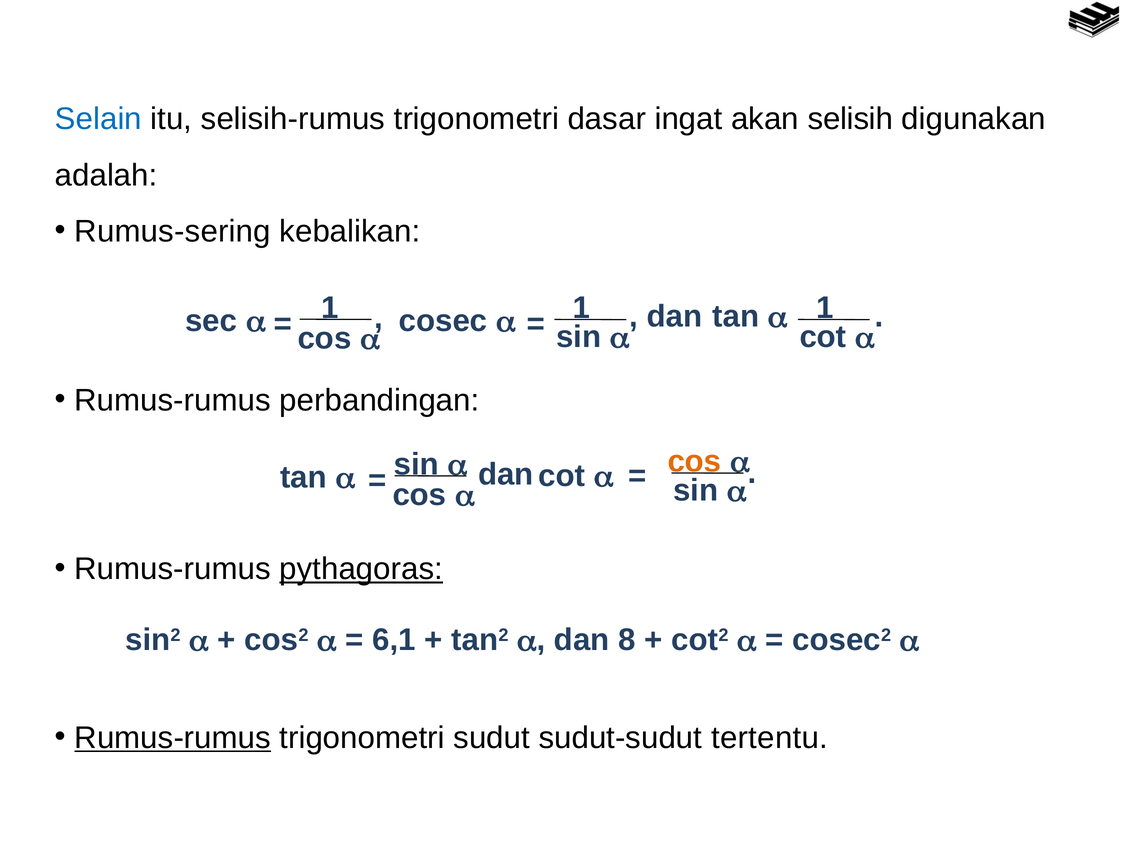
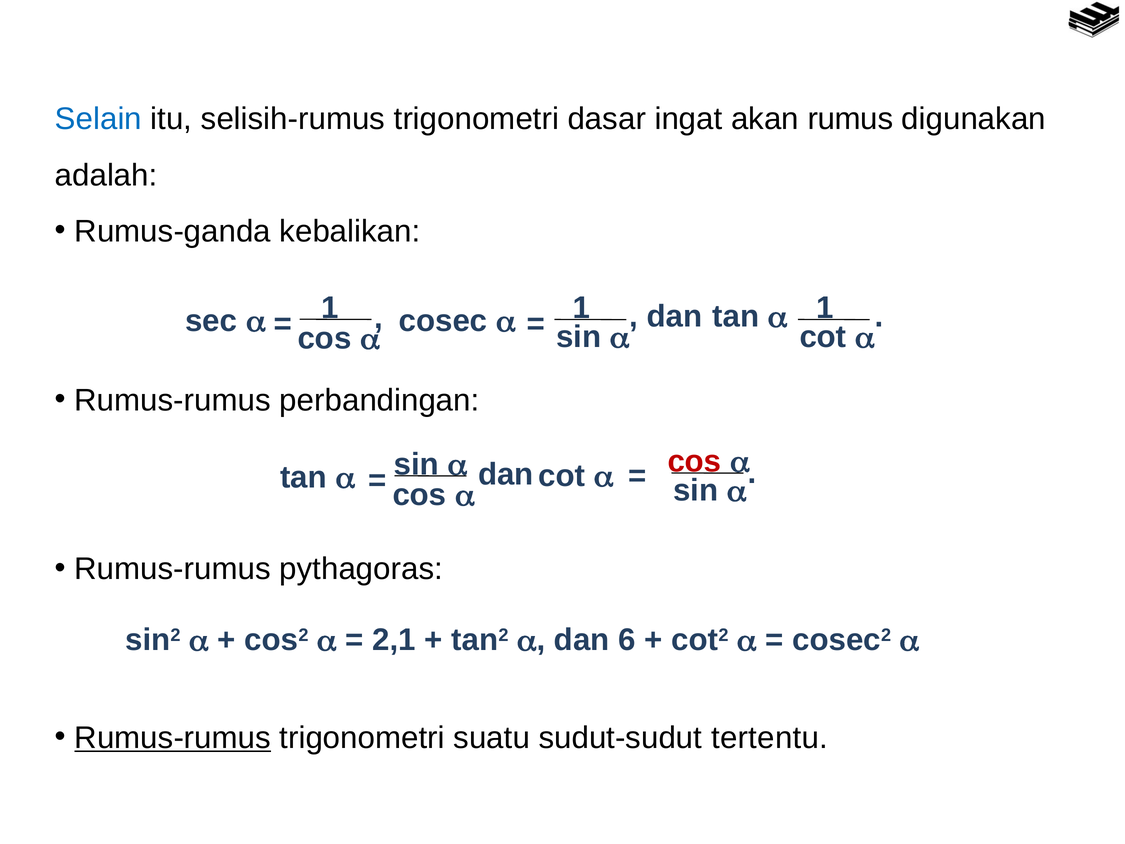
selisih: selisih -> rumus (850, 119)
Rumus-sering: Rumus-sering -> Rumus-ganda (173, 231)
cos colour: orange -> red (694, 461)
pythagoras underline: present -> none (361, 569)
6,1: 6,1 -> 2,1 (394, 640)
8: 8 -> 6 (627, 640)
sudut: sudut -> suatu (492, 738)
